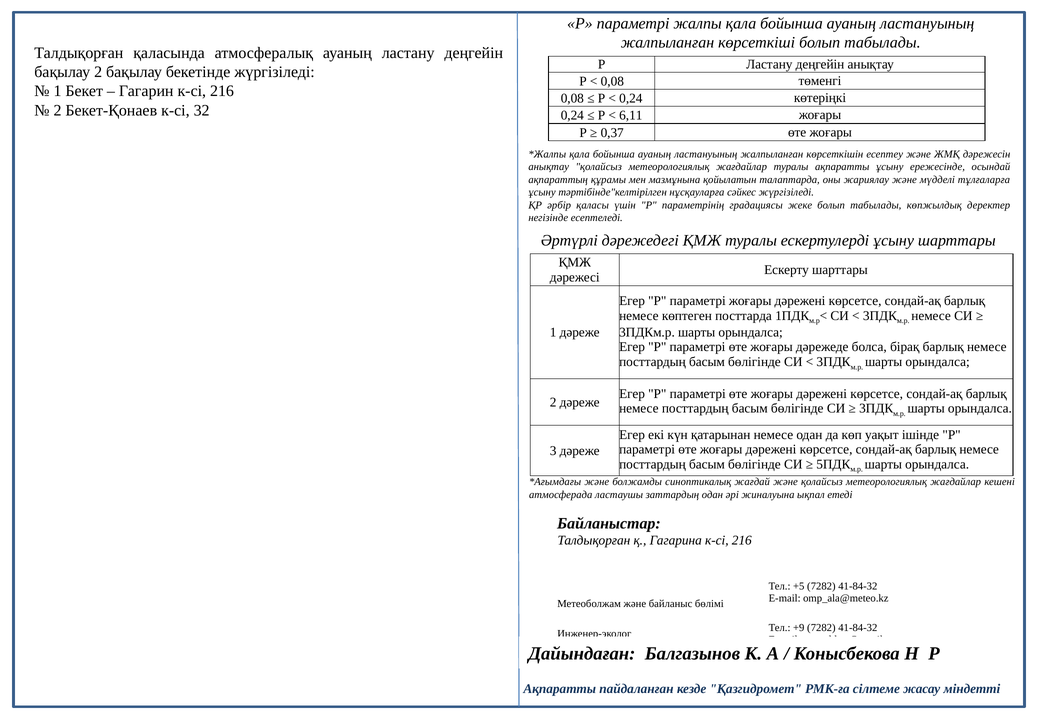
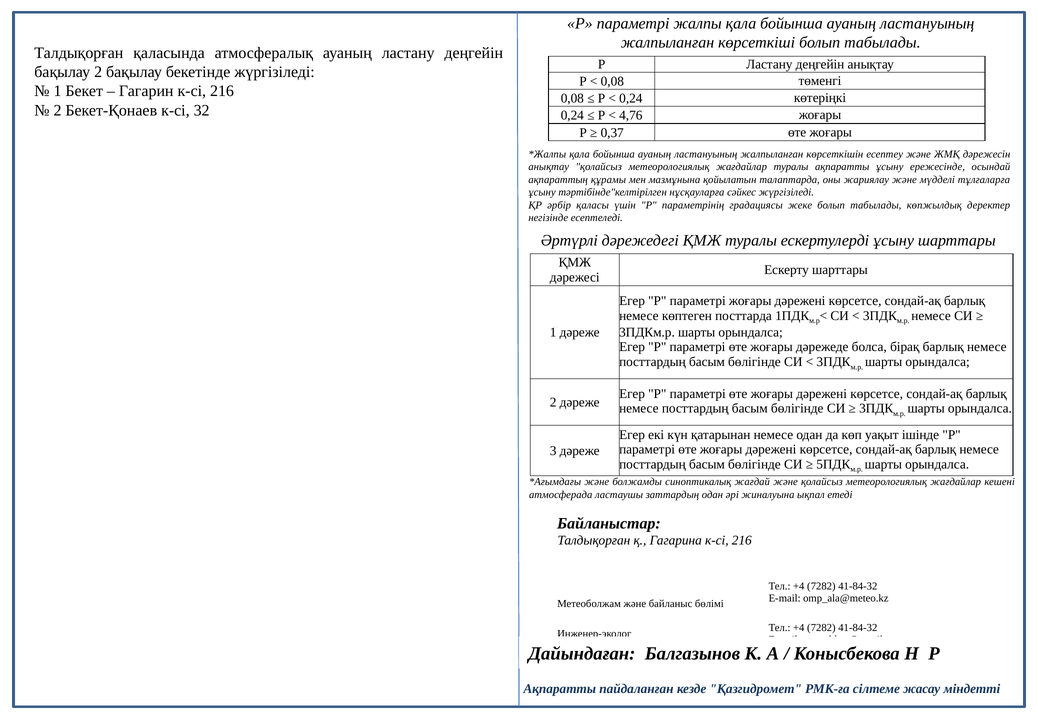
6,11: 6,11 -> 4,76 (631, 115)
+5: +5 -> +4 (799, 586)
+9: +9 -> +4 (799, 627)
